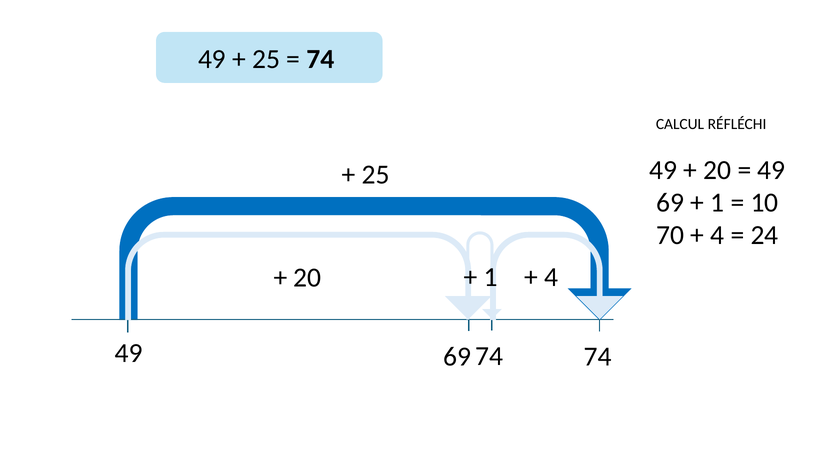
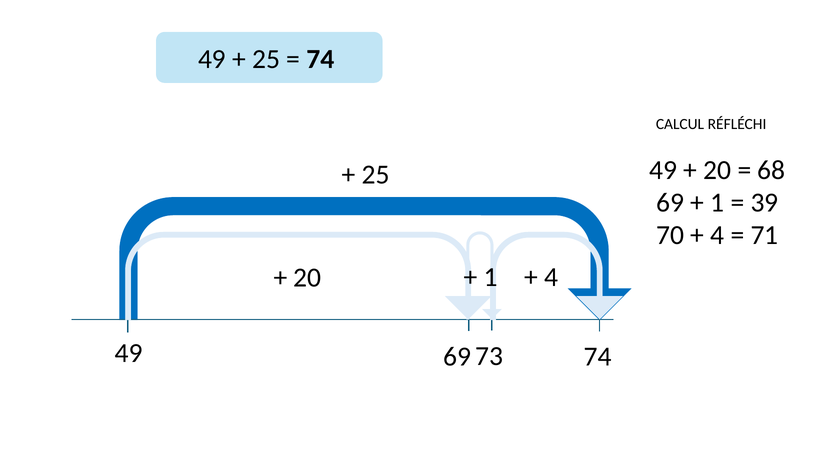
49: 49 -> 68 (771, 170)
10: 10 -> 39 (764, 203)
24: 24 -> 71 (764, 235)
69 74: 74 -> 73 (489, 356)
